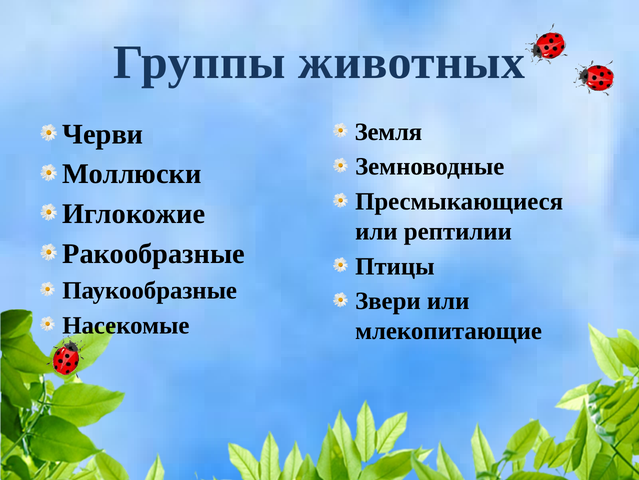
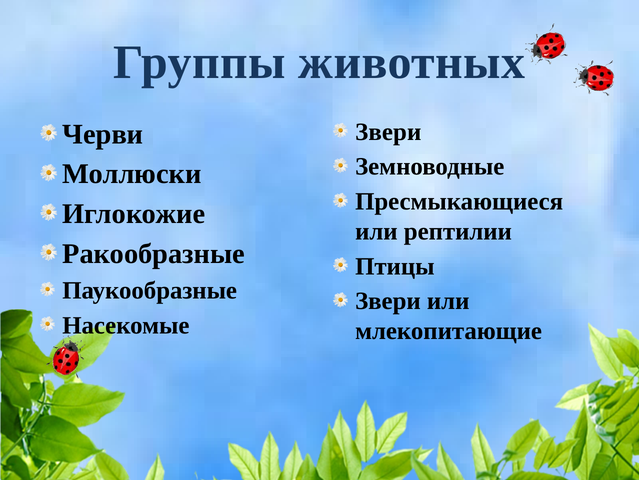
Земля: Земля -> Звери (388, 132)
